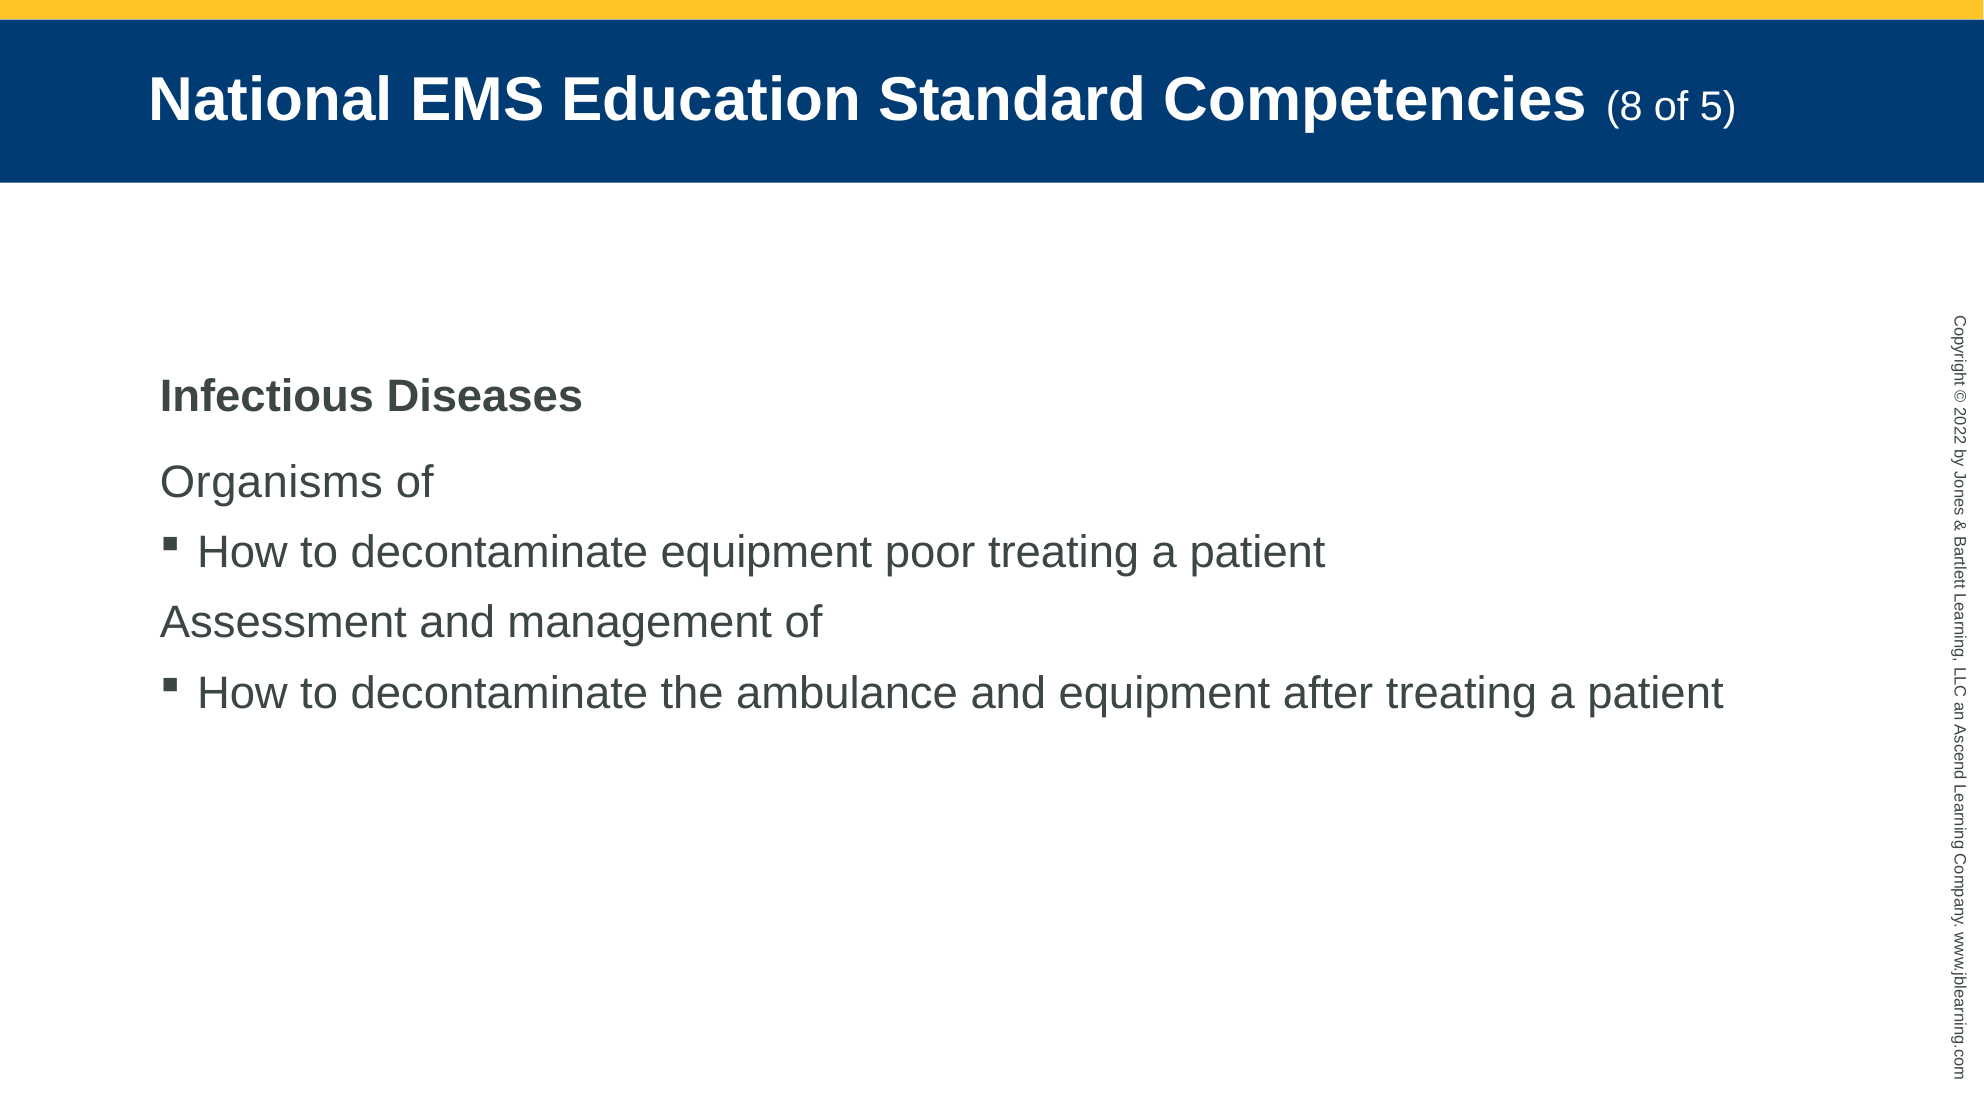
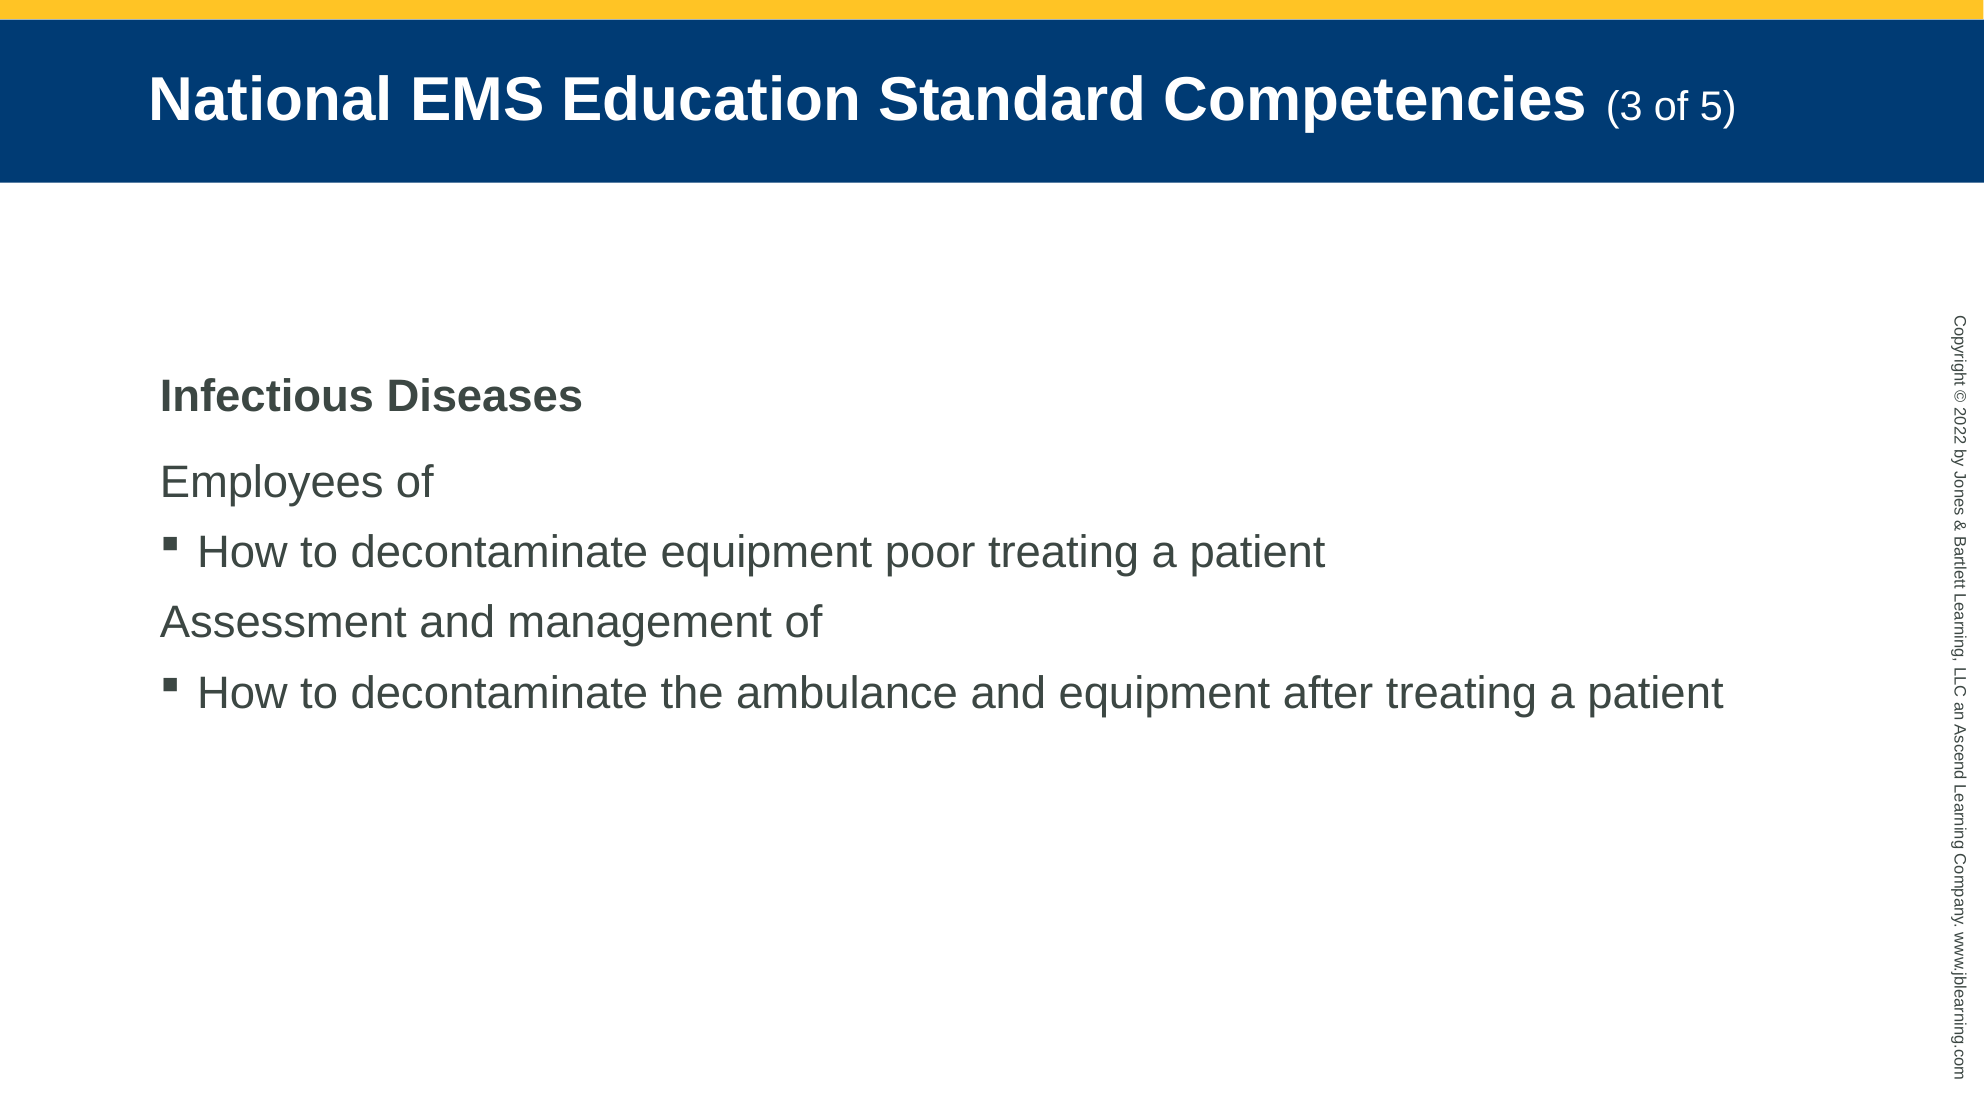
8: 8 -> 3 (1624, 107)
Organisms: Organisms -> Employees (272, 482)
